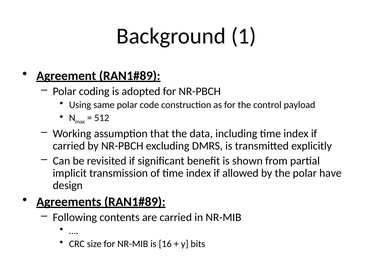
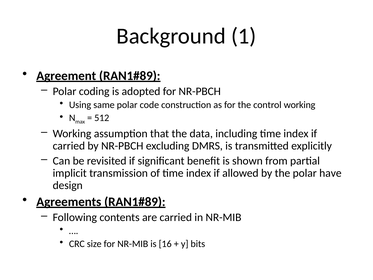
control payload: payload -> working (300, 105)
